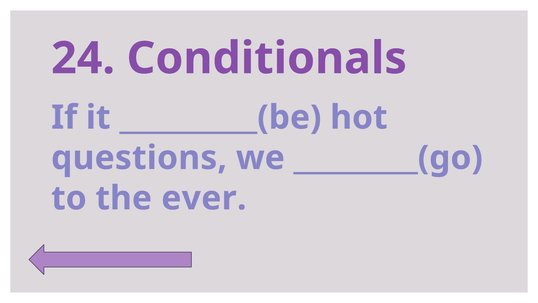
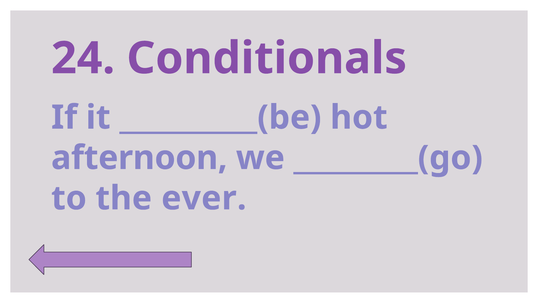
questions: questions -> afternoon (139, 158)
